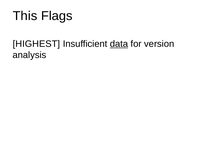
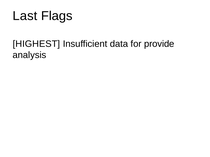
This: This -> Last (25, 16)
data underline: present -> none (119, 44)
version: version -> provide (159, 44)
